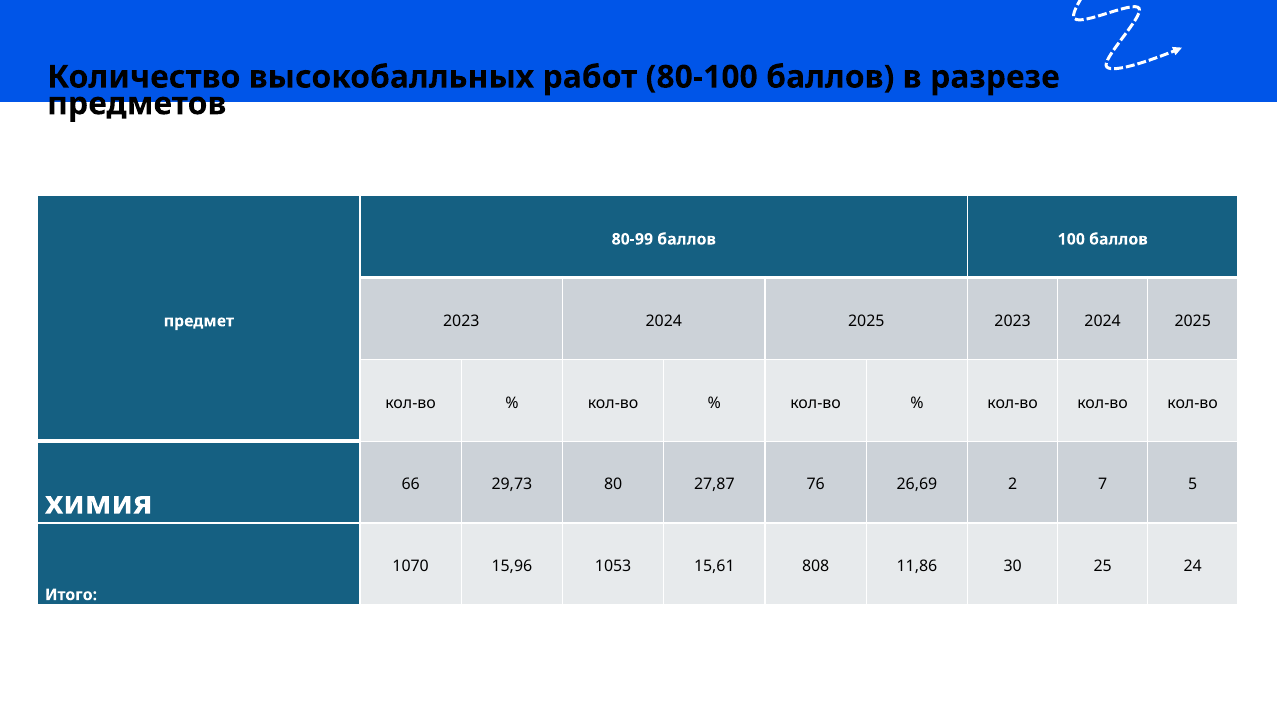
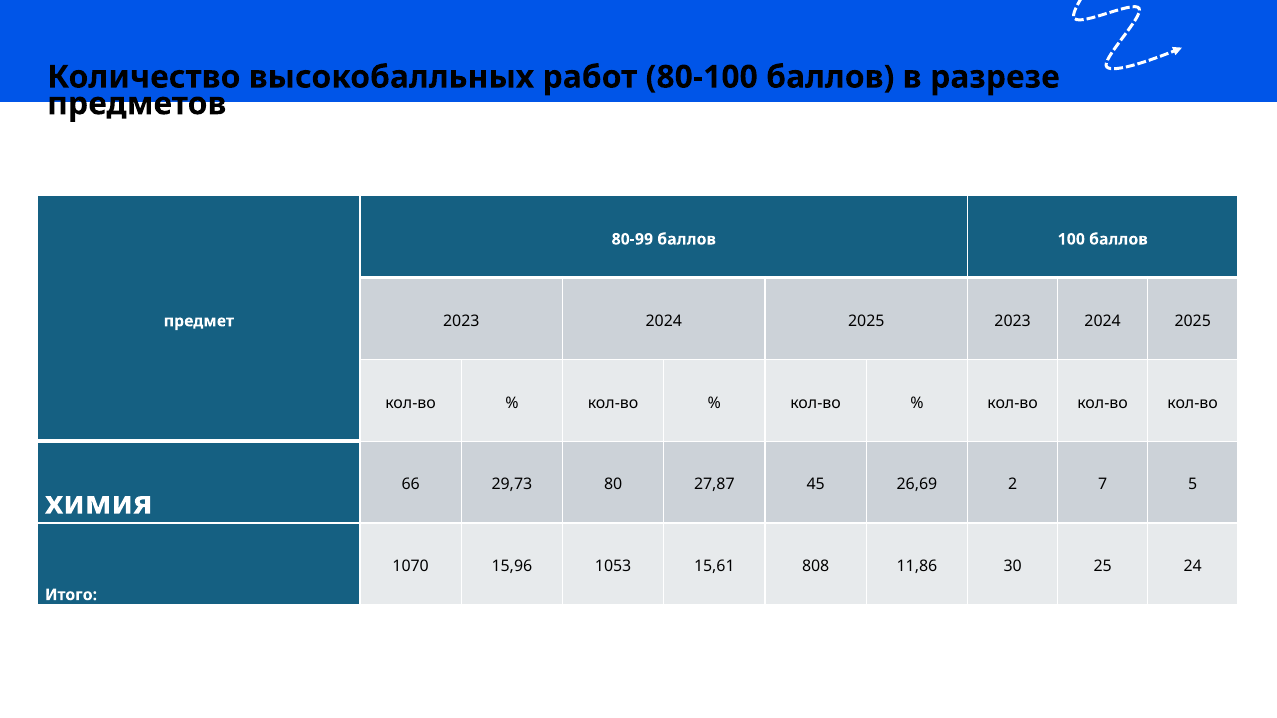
76: 76 -> 45 (816, 485)
